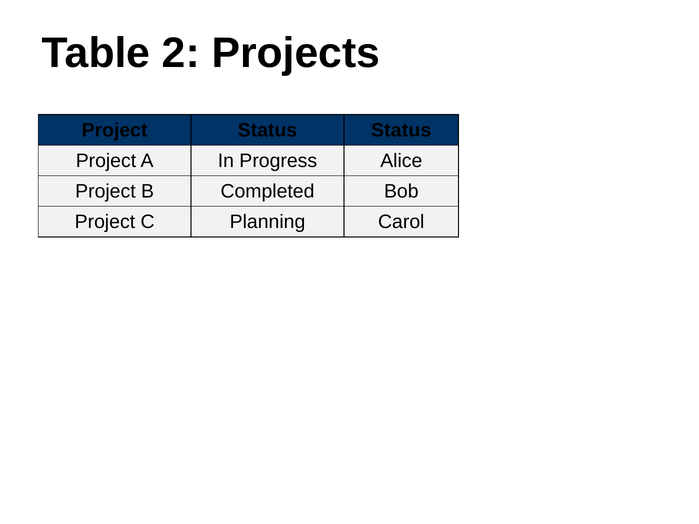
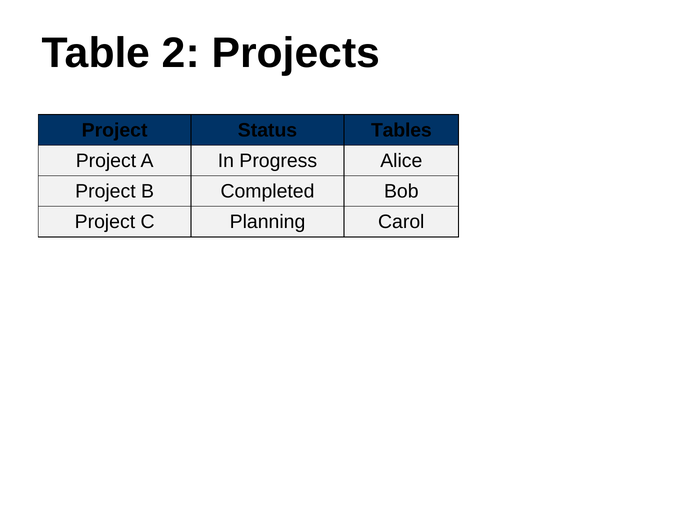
Status Status: Status -> Tables (401, 130)
